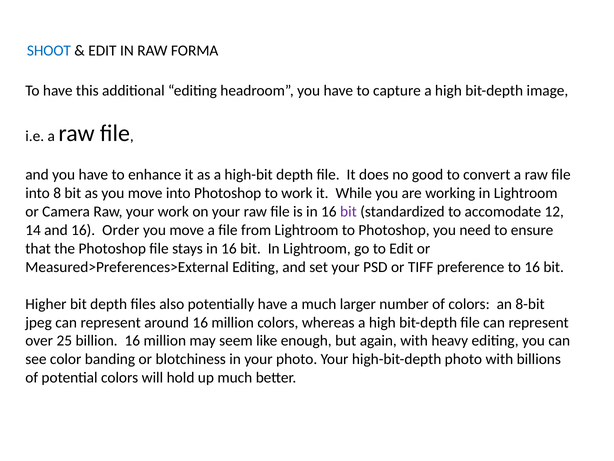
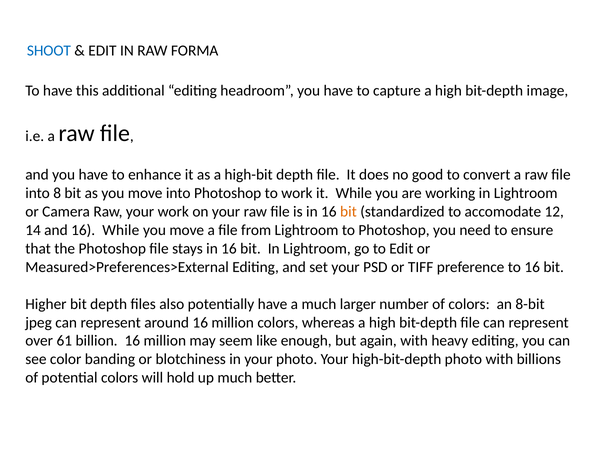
bit colour: purple -> orange (348, 212)
16 Order: Order -> While (121, 230)
25: 25 -> 61 (64, 341)
